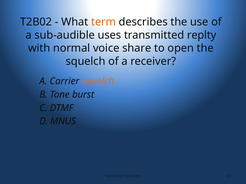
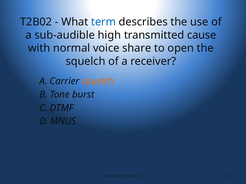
term colour: orange -> blue (104, 22)
uses: uses -> high (109, 35)
replty: replty -> cause (202, 35)
